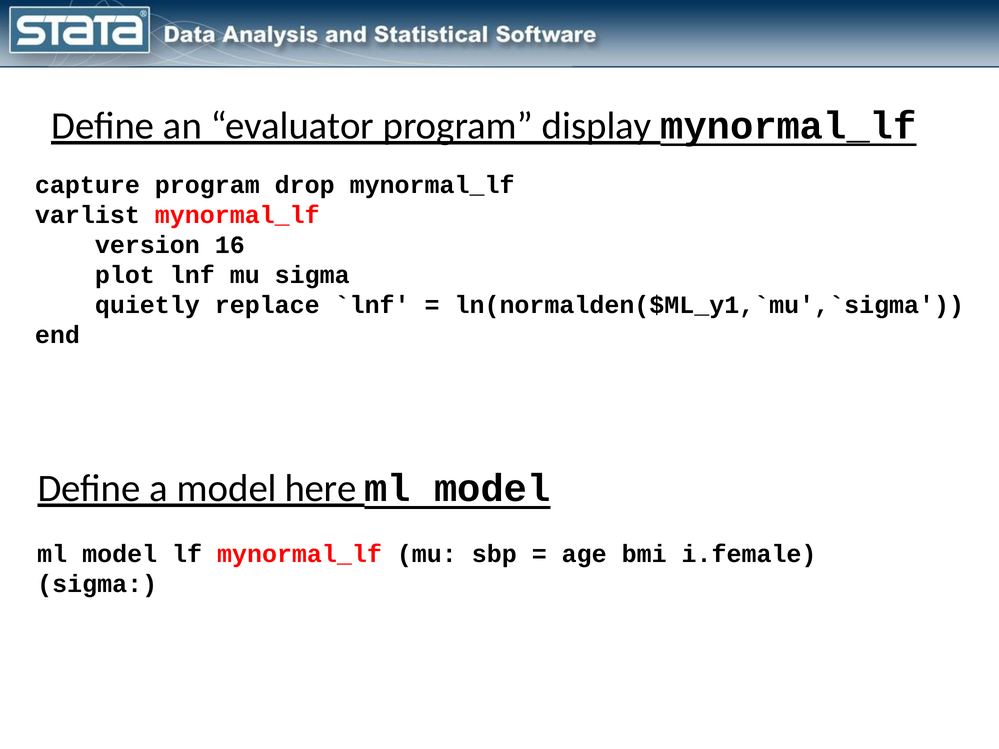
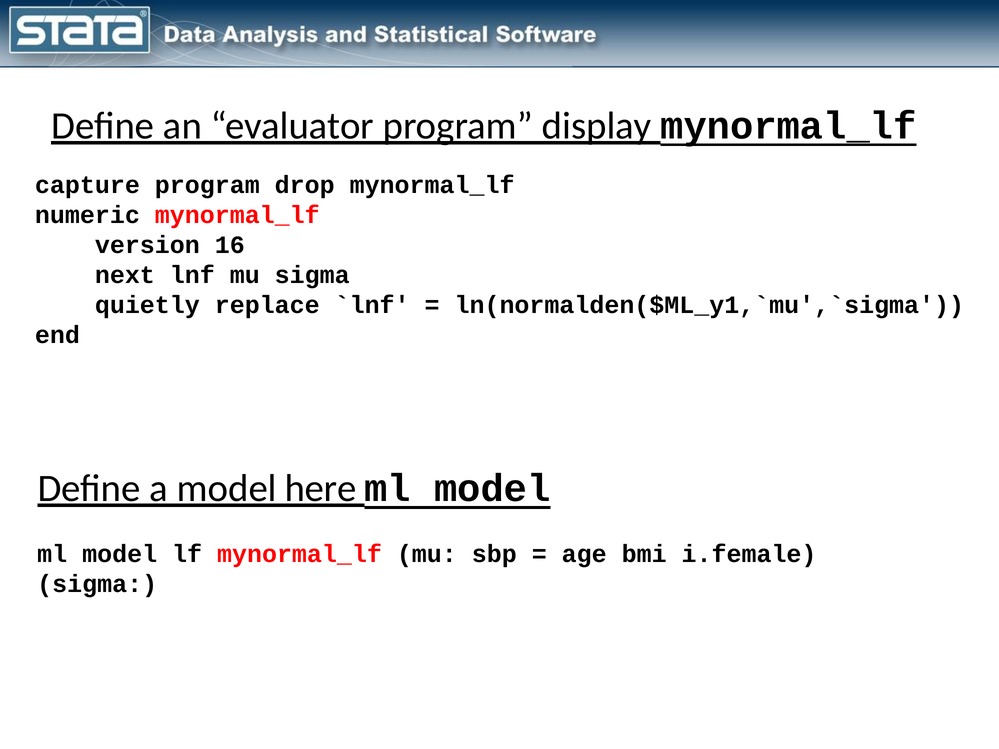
varlist: varlist -> numeric (87, 215)
plot: plot -> next (125, 275)
